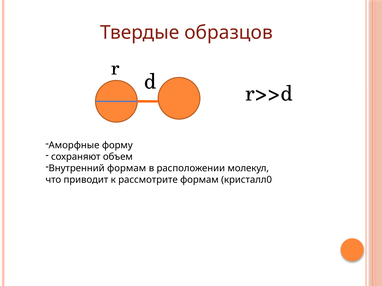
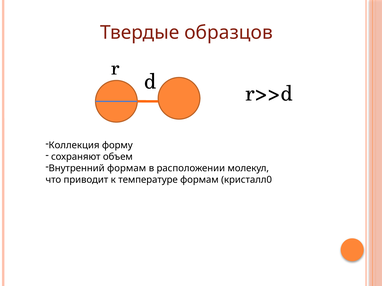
Аморфные: Аморфные -> Коллекция (74, 146)
рассмотрите: рассмотрите -> температуре (148, 180)
